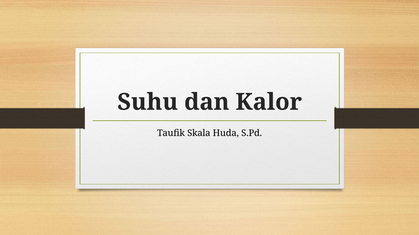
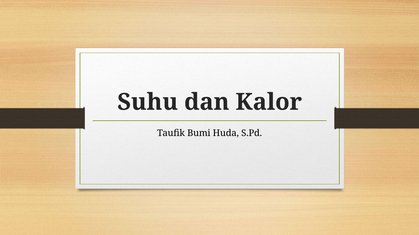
Skala: Skala -> Bumi (199, 133)
